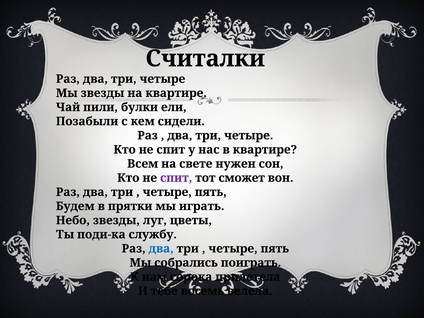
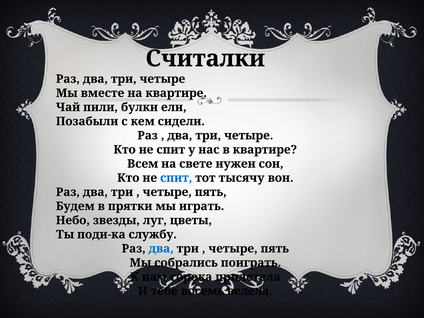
Мы звезды: звезды -> вместе (103, 93)
спит colour: purple -> blue (176, 178)
сможет: сможет -> тысячу (242, 178)
